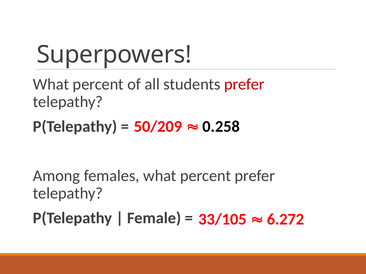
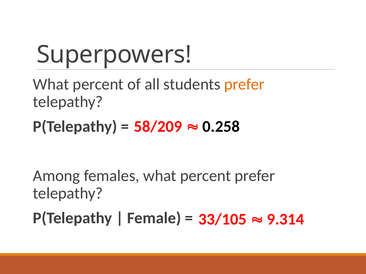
prefer colour: red -> orange (244, 84)
50/209: 50/209 -> 58/209 (158, 127)
6.272: 6.272 -> 9.314 (286, 220)
